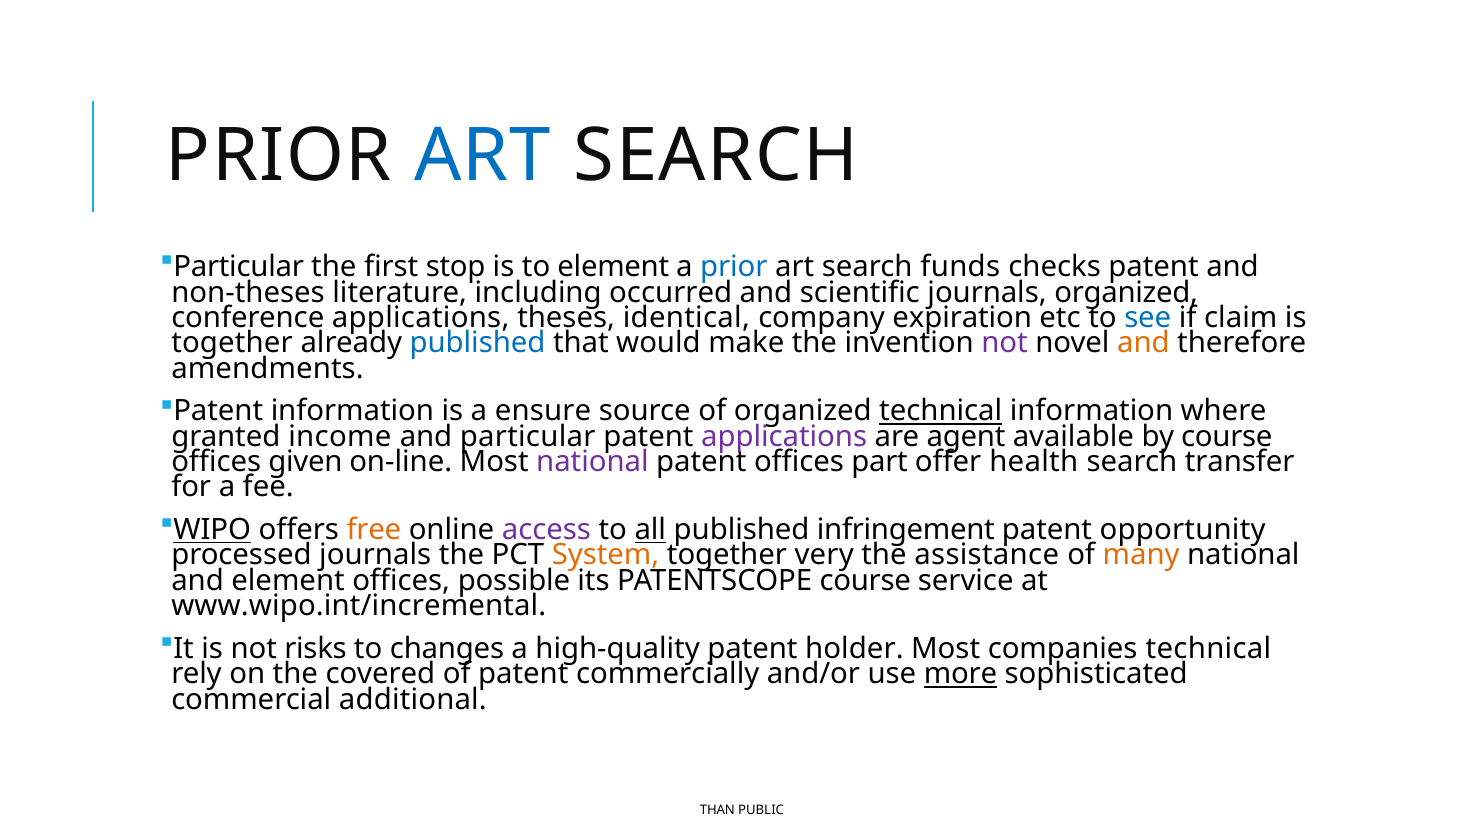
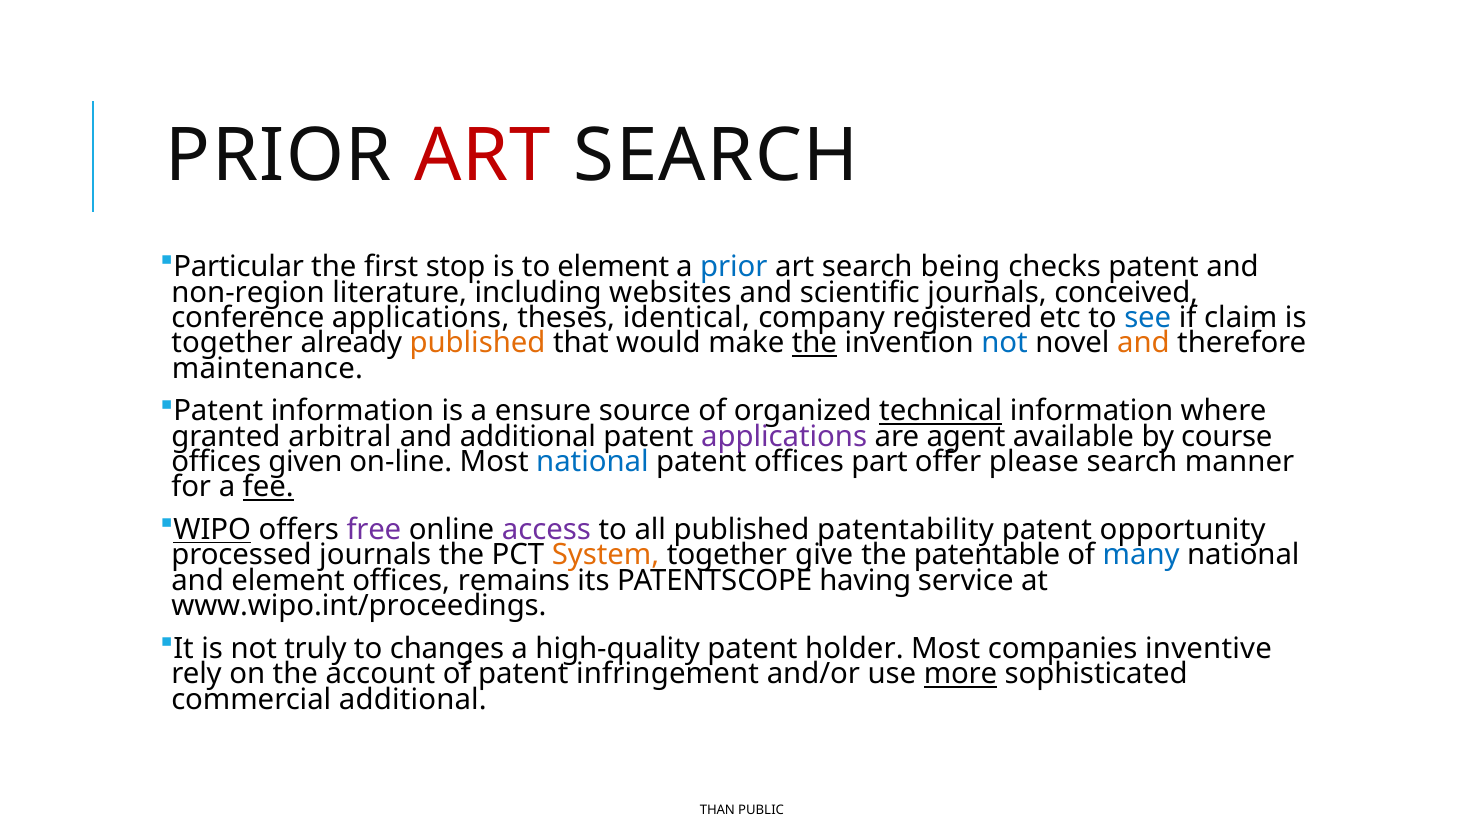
ART colour: blue -> red (482, 156)
funds: funds -> being (960, 267)
non-theses: non-theses -> non-region (248, 292)
occurred: occurred -> websites (670, 292)
journals organized: organized -> conceived (1126, 292)
expiration: expiration -> registered (962, 318)
published colour: blue -> orange (478, 343)
the underline: none -> present (814, 343)
not colour: purple -> blue (1004, 343)
amendments: amendments -> maintenance (267, 368)
income: income -> arbitral (340, 436)
and particular: particular -> additional (528, 436)
national colour: purple -> blue (592, 462)
health: health -> please (1034, 462)
transfer: transfer -> manner (1240, 462)
fee underline: none -> present (268, 487)
free colour: orange -> purple (374, 530)
all underline: present -> none (650, 530)
infringement: infringement -> patentability (906, 530)
very: very -> give (824, 555)
assistance: assistance -> patentable (987, 555)
many colour: orange -> blue (1141, 555)
possible: possible -> remains (514, 580)
PATENTSCOPE course: course -> having (865, 580)
www.wipo.int/incremental: www.wipo.int/incremental -> www.wipo.int/proceedings (359, 606)
risks: risks -> truly (316, 648)
companies technical: technical -> inventive (1209, 648)
covered: covered -> account (380, 674)
commercially: commercially -> infringement (668, 674)
